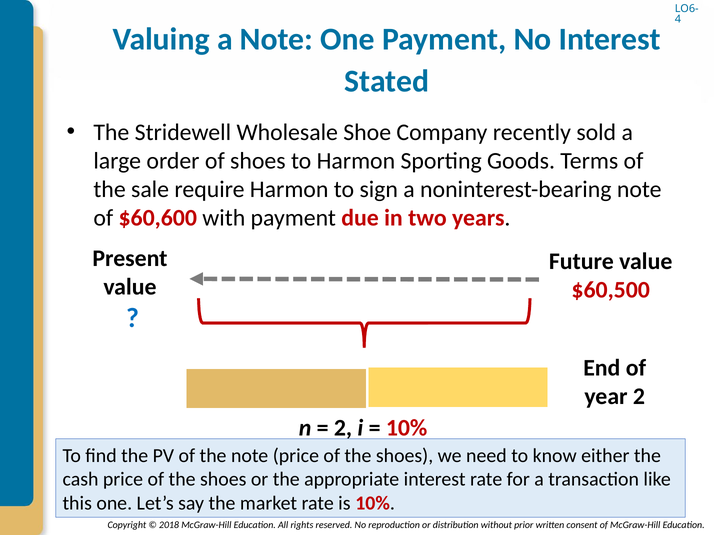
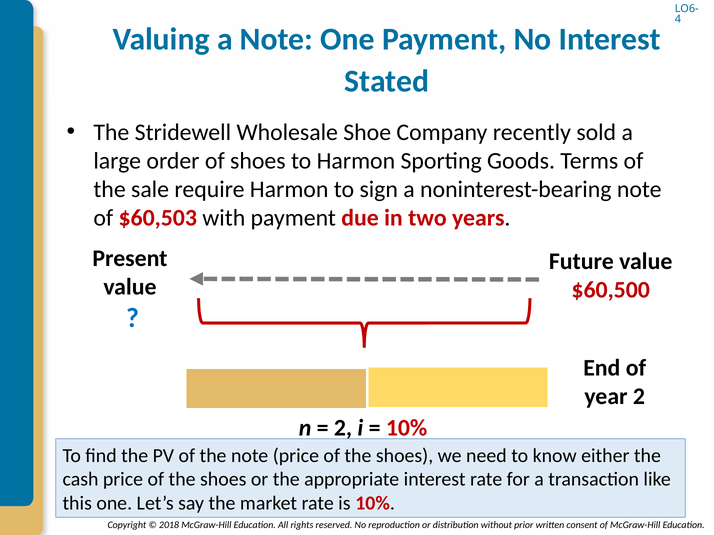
$60,600: $60,600 -> $60,503 (158, 218)
